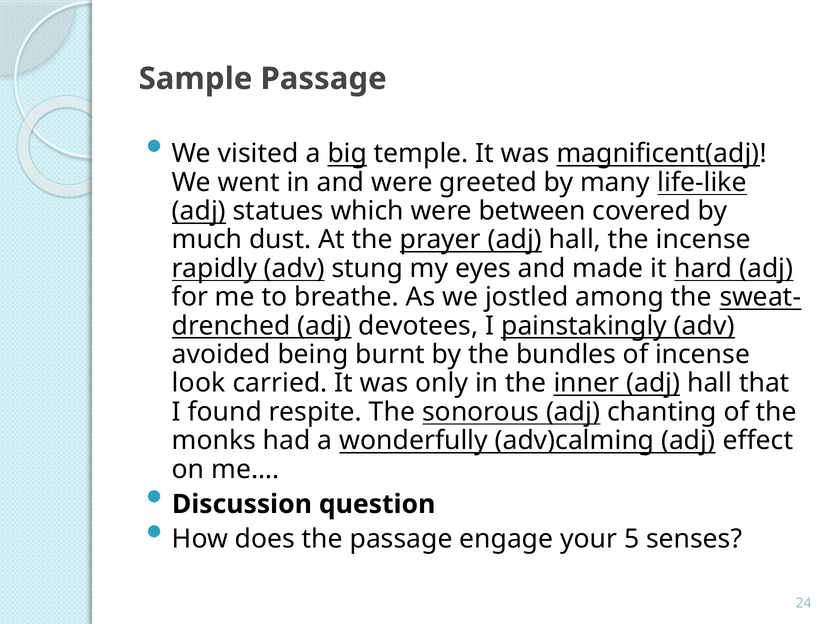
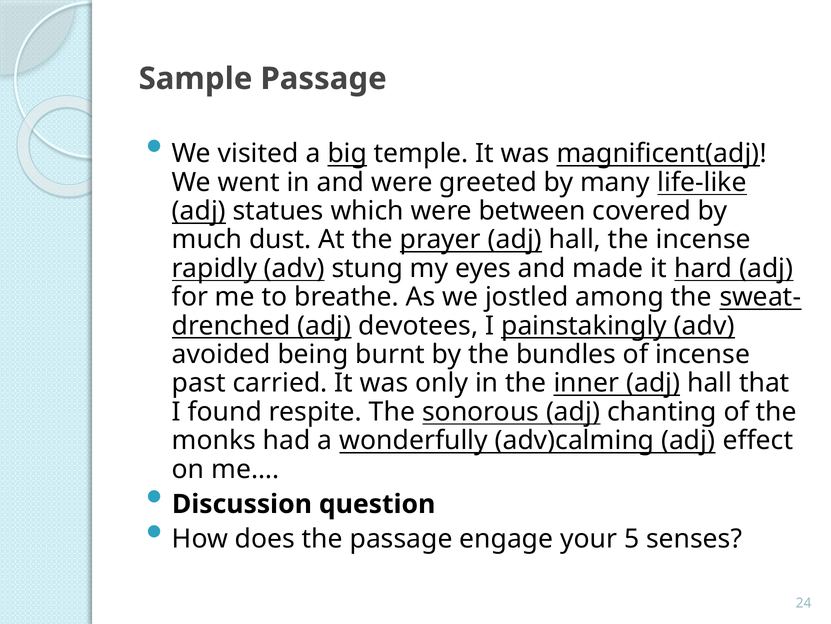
look: look -> past (199, 383)
